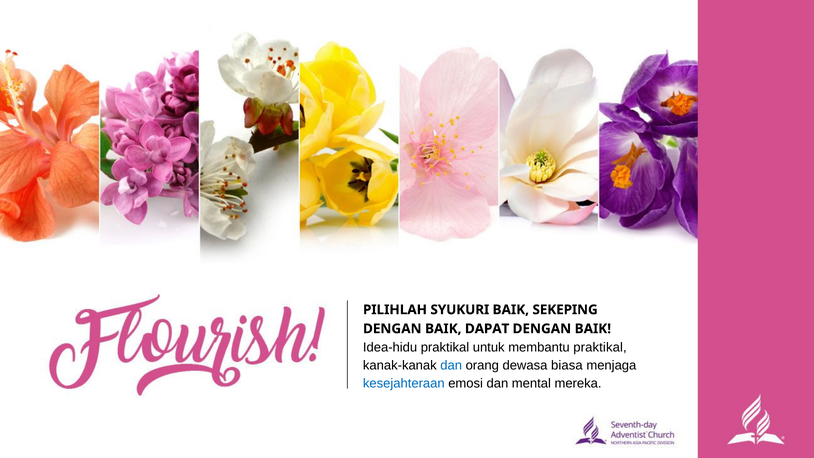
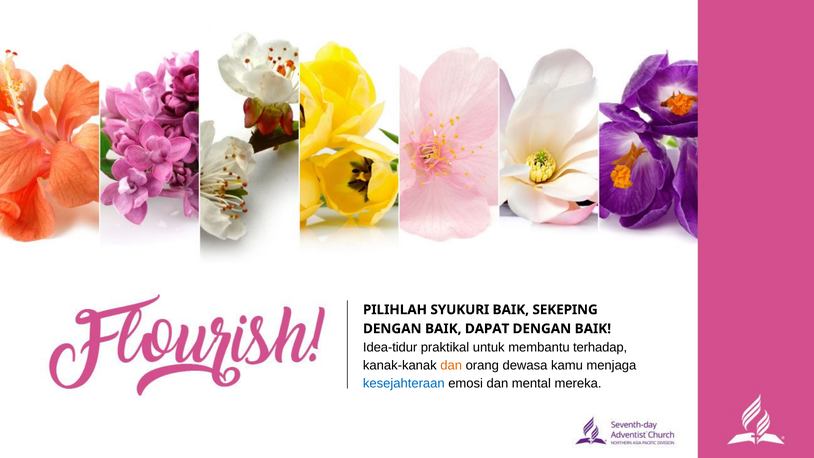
Idea-hidu: Idea-hidu -> Idea-tidur (390, 347)
membantu praktikal: praktikal -> terhadap (600, 347)
dan colour: blue -> orange (451, 365)
biasa: biasa -> kamu (567, 365)
